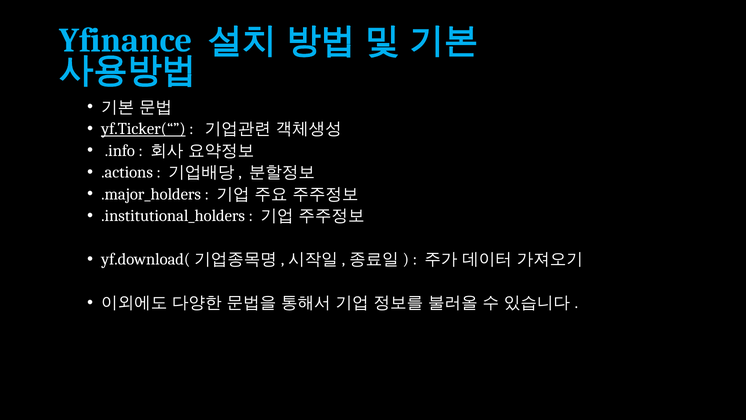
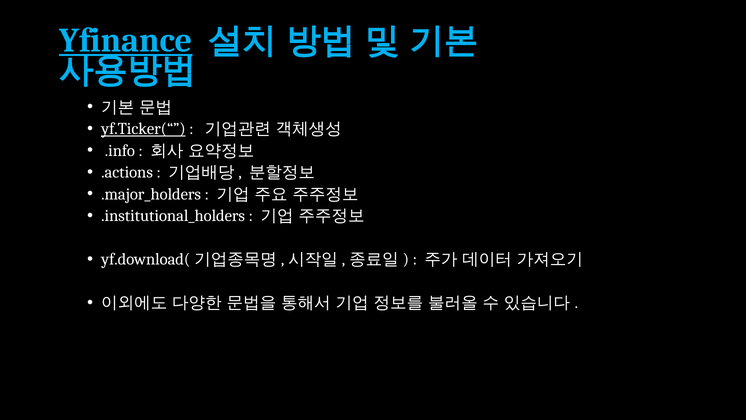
Yfinance underline: none -> present (126, 40)
